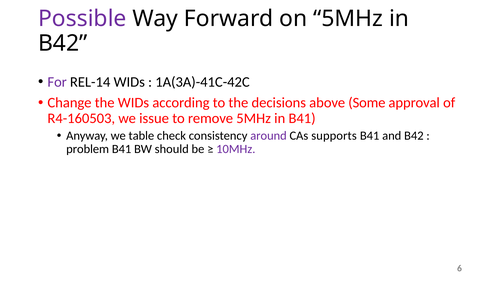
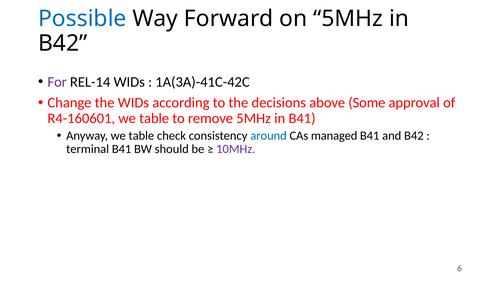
Possible colour: purple -> blue (82, 19)
R4-160503: R4-160503 -> R4-160601 (81, 119)
issue: issue -> table (154, 119)
around colour: purple -> blue (268, 136)
supports: supports -> managed (334, 136)
problem: problem -> terminal (88, 149)
